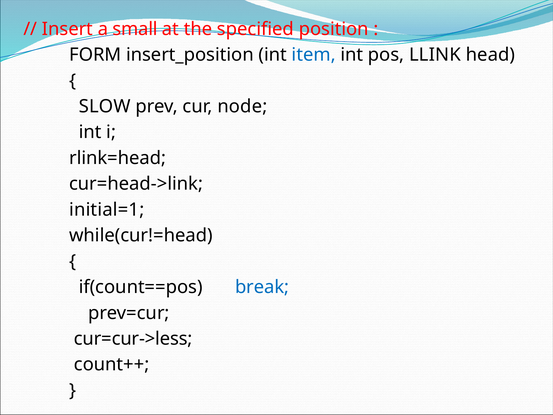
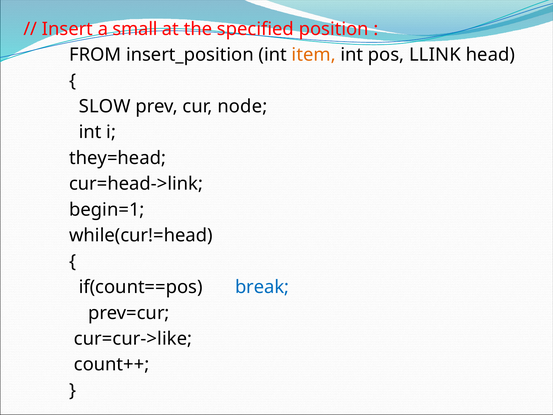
FORM: FORM -> FROM (95, 55)
item colour: blue -> orange (314, 55)
rlink=head: rlink=head -> they=head (118, 158)
initial=1: initial=1 -> begin=1 (107, 210)
cur=cur->less: cur=cur->less -> cur=cur->like (133, 339)
